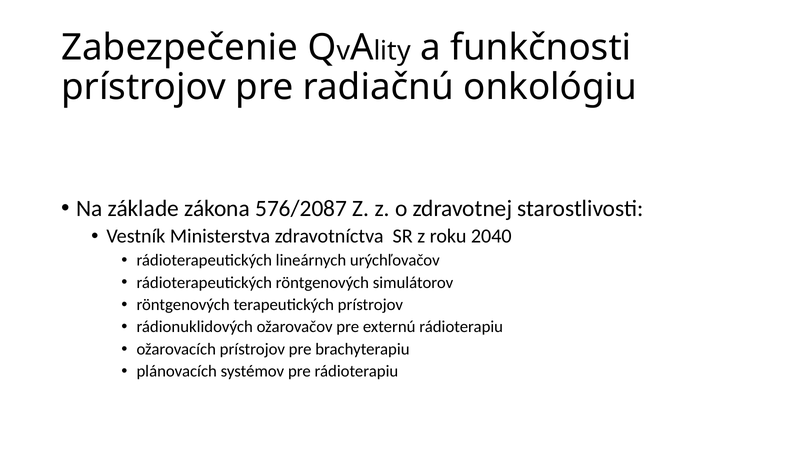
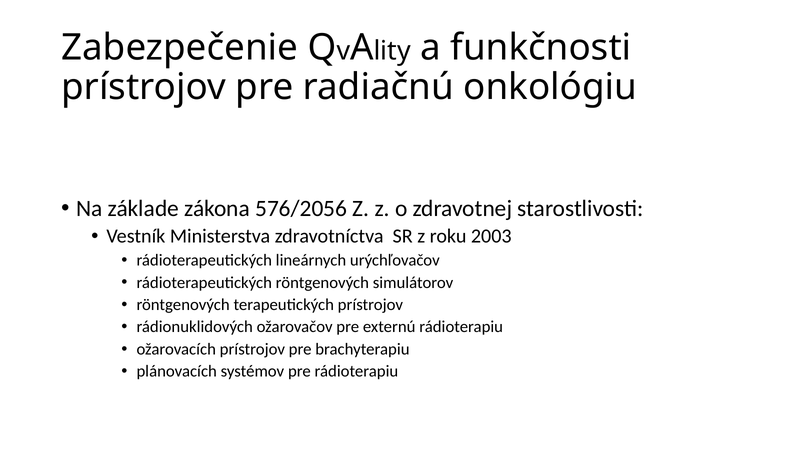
576/2087: 576/2087 -> 576/2056 (301, 209)
2040: 2040 -> 2003 (491, 237)
